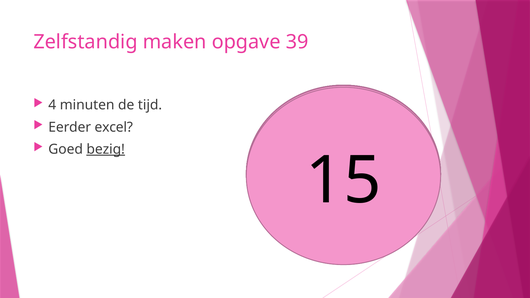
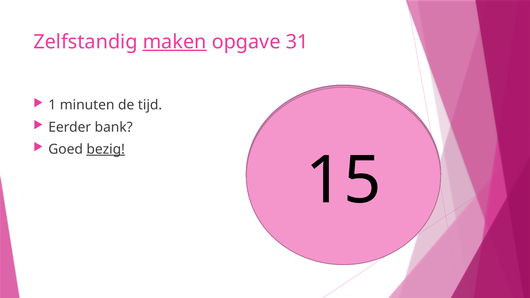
maken underline: none -> present (175, 42)
39: 39 -> 31 (297, 42)
4: 4 -> 1 (52, 105)
excel: excel -> bank (114, 127)
